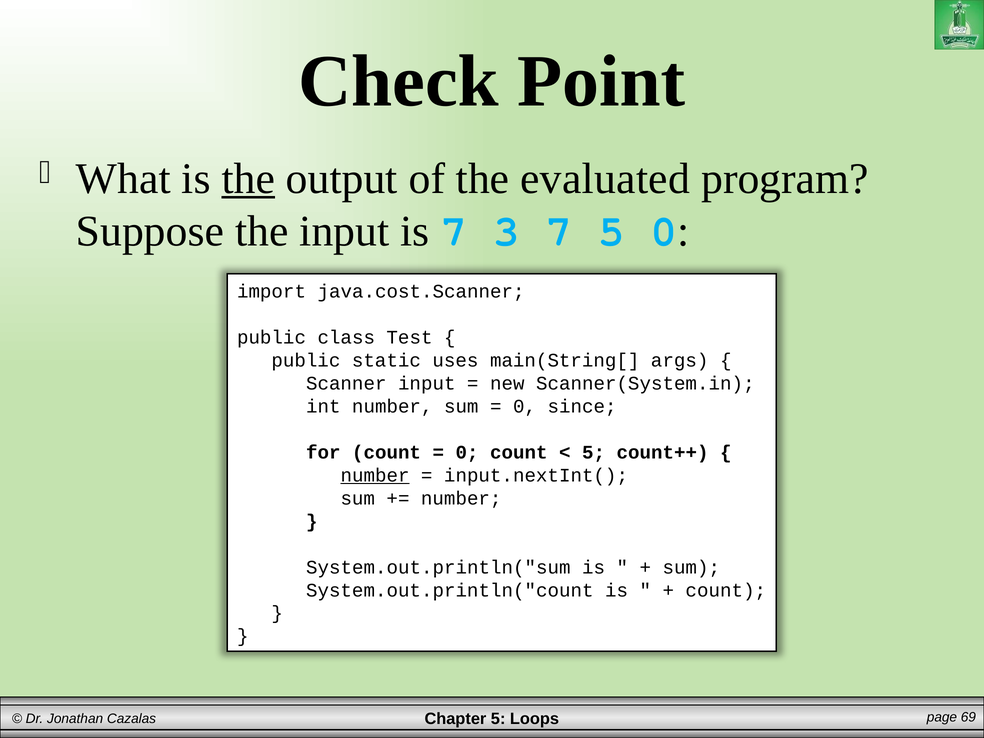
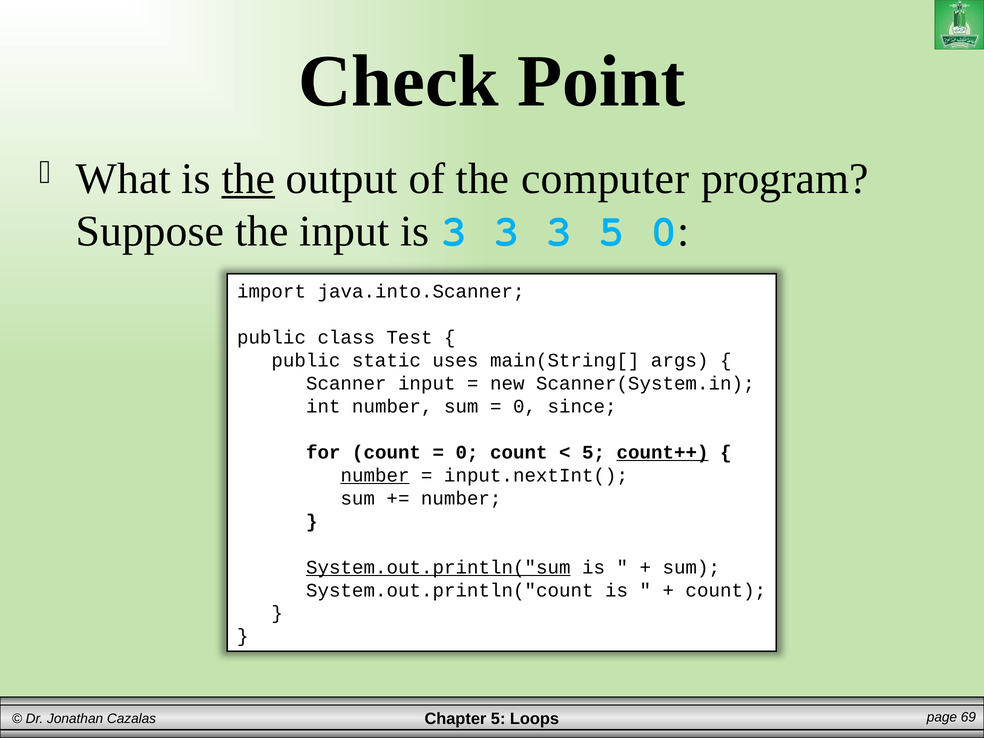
evaluated: evaluated -> computer (605, 179)
is 7: 7 -> 3 (454, 231)
7: 7 -> 3 (559, 231)
java.cost.Scanner: java.cost.Scanner -> java.into.Scanner (421, 292)
count++ underline: none -> present (663, 452)
System.out.println("sum underline: none -> present (438, 567)
